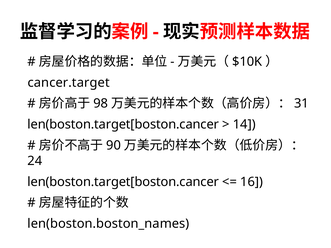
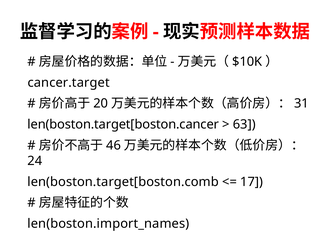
98: 98 -> 20 (101, 104)
14: 14 -> 63 (244, 125)
90: 90 -> 46 (114, 146)
len(boston.target[boston.cancer: len(boston.target[boston.cancer -> len(boston.target[boston.comb (123, 182)
16: 16 -> 17 (252, 182)
len(boston.boston_names: len(boston.boston_names -> len(boston.import_names (108, 224)
